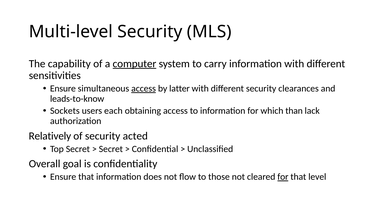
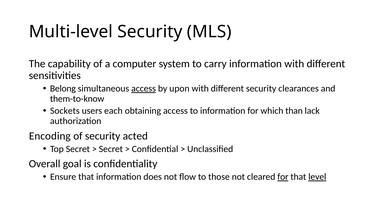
computer underline: present -> none (134, 64)
Ensure: Ensure -> Belong (63, 89)
latter: latter -> upon (179, 89)
leads-to-know: leads-to-know -> them-to-know (77, 99)
Relatively: Relatively -> Encoding (50, 136)
level underline: none -> present (317, 177)
